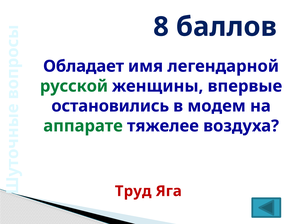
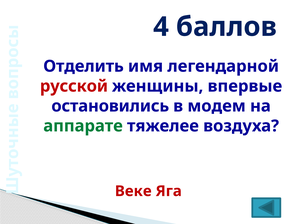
8: 8 -> 4 (161, 27)
Обладает: Обладает -> Отделить (84, 66)
русской colour: green -> red (74, 86)
Труд: Труд -> Веке (133, 191)
